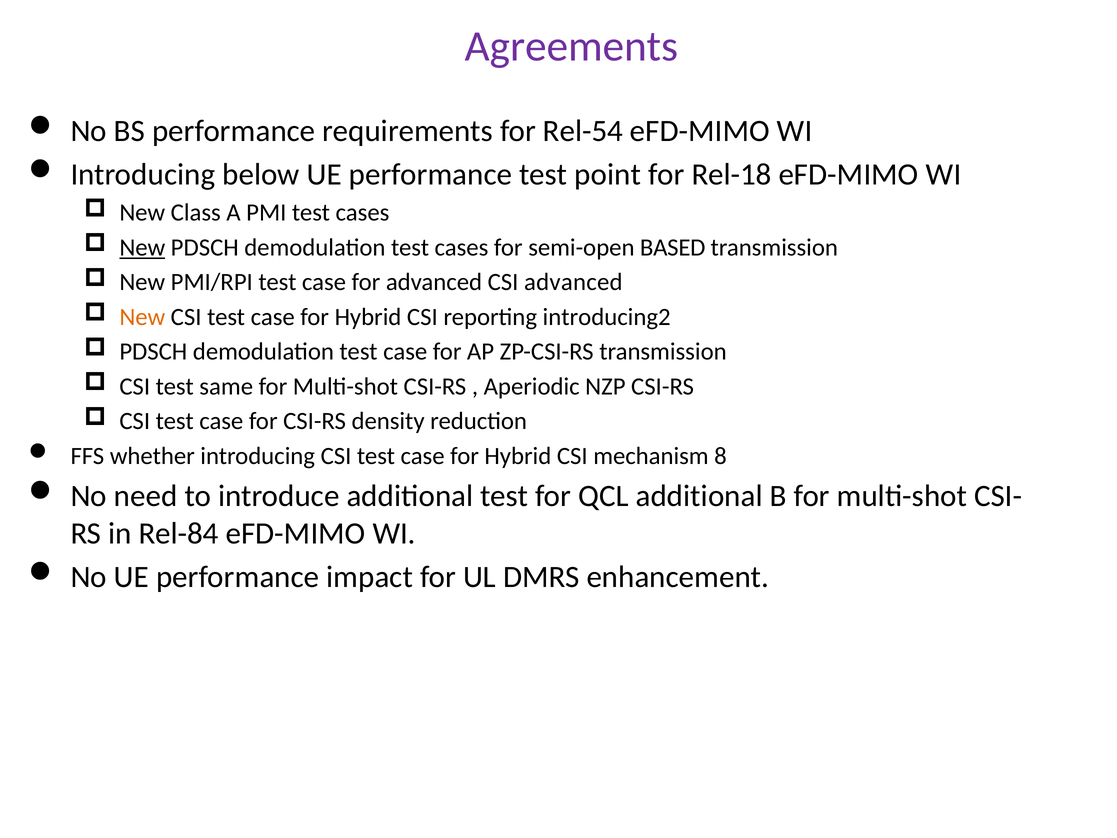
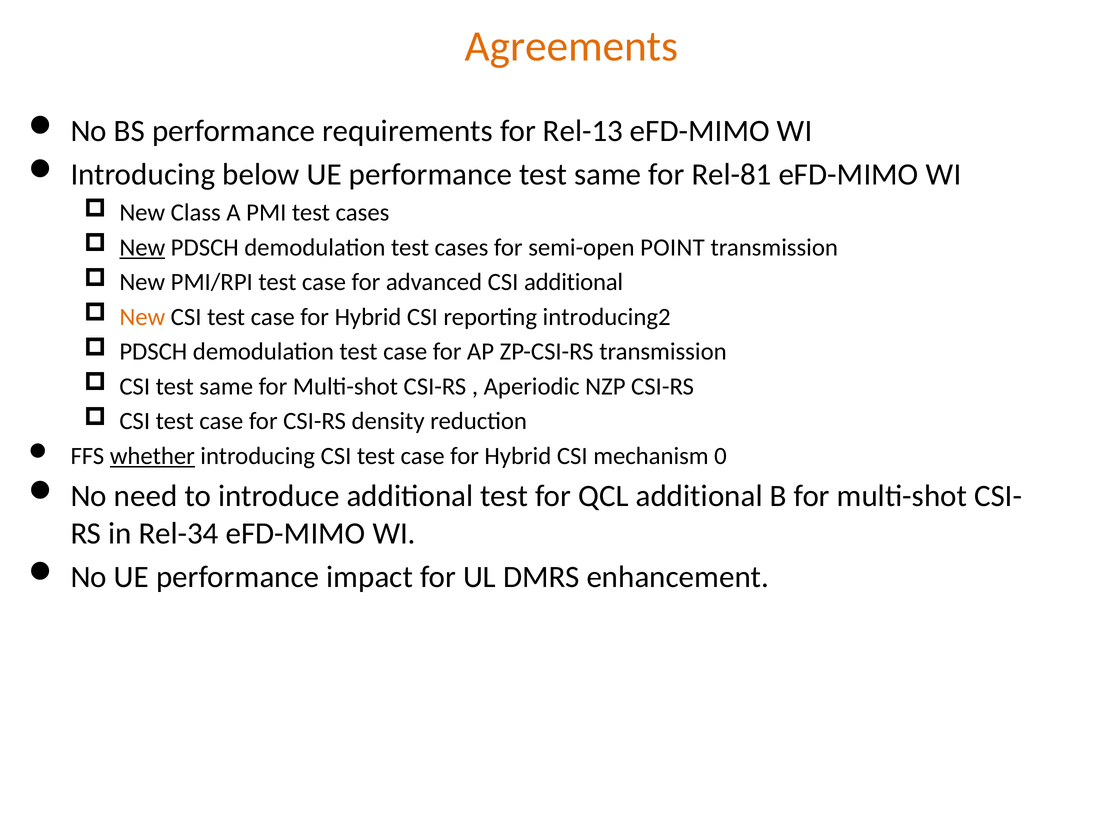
Agreements colour: purple -> orange (572, 47)
Rel-54: Rel-54 -> Rel-13 (583, 131)
performance test point: point -> same (608, 175)
Rel-18: Rel-18 -> Rel-81 (732, 175)
BASED: BASED -> POINT (672, 247)
CSI advanced: advanced -> additional (574, 282)
whether underline: none -> present (152, 456)
8: 8 -> 0 (720, 456)
Rel-84: Rel-84 -> Rel-34 (179, 533)
